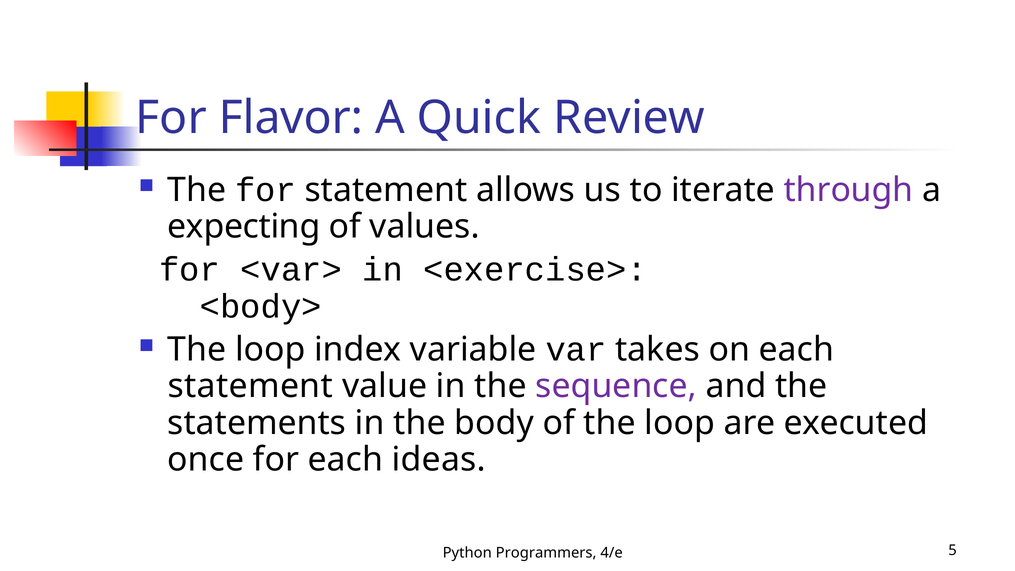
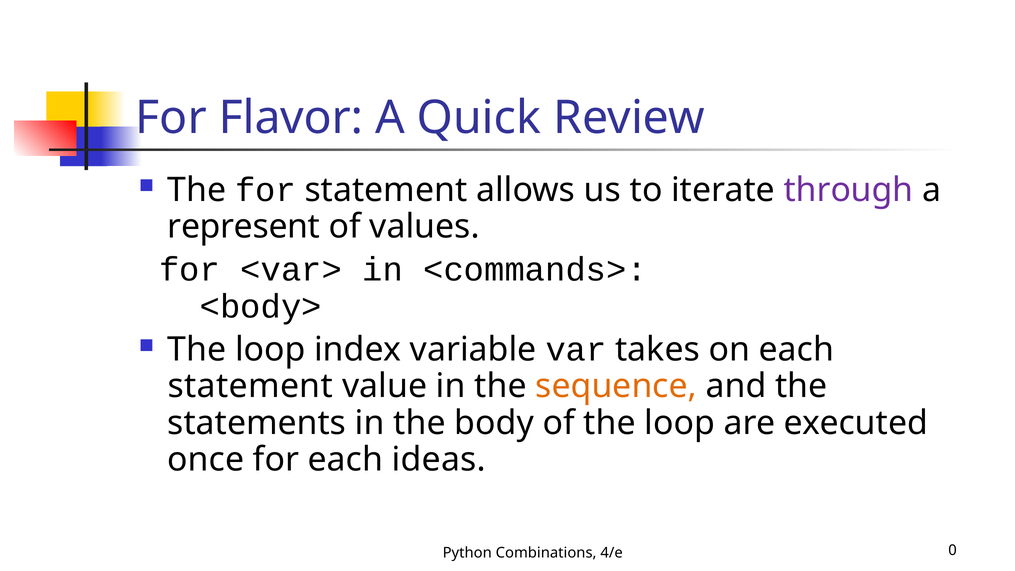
expecting: expecting -> represent (244, 226)
<exercise>: <exercise> -> <commands> (535, 270)
sequence colour: purple -> orange (616, 386)
Programmers: Programmers -> Combinations (546, 553)
5: 5 -> 0 (953, 550)
